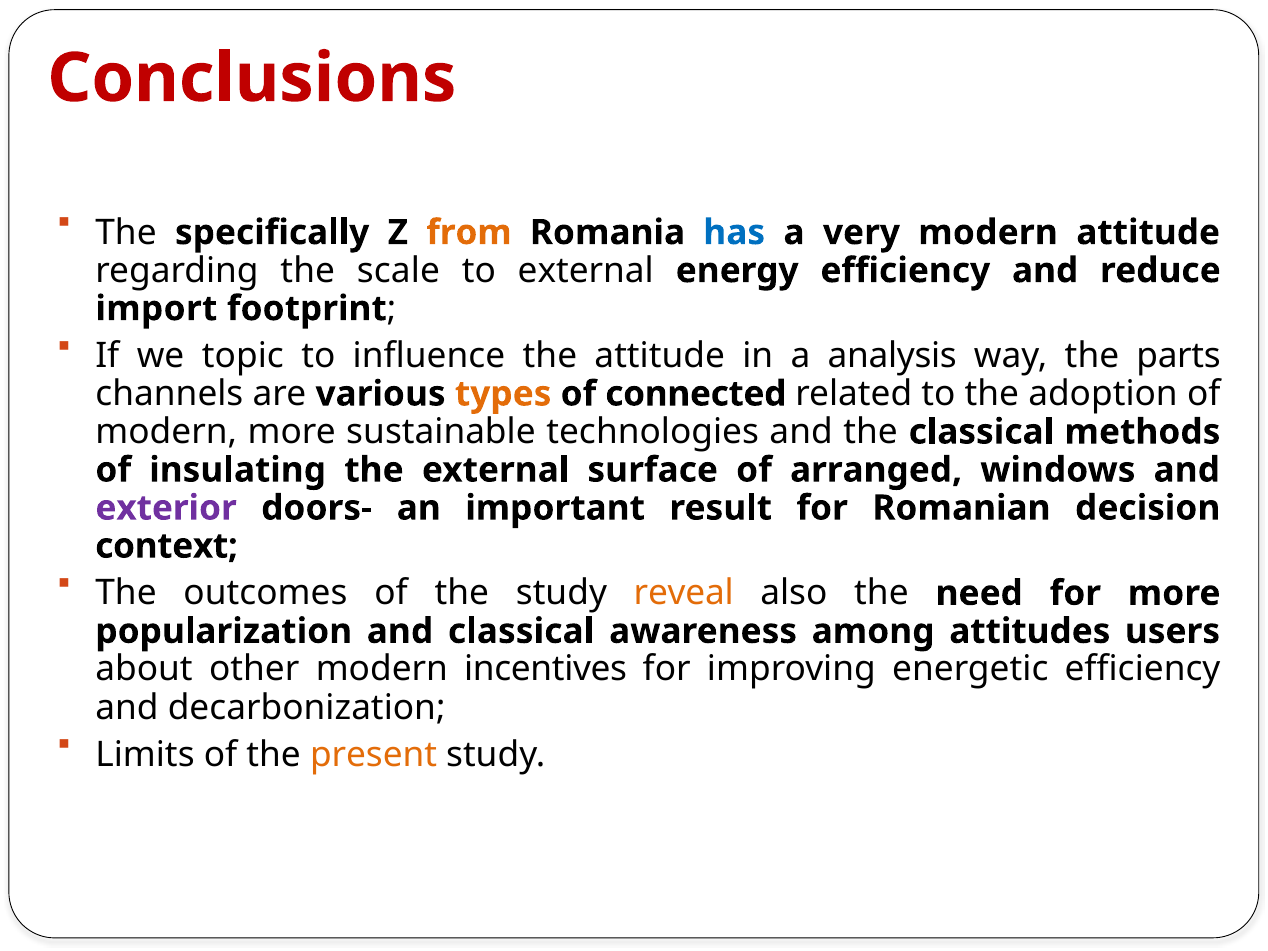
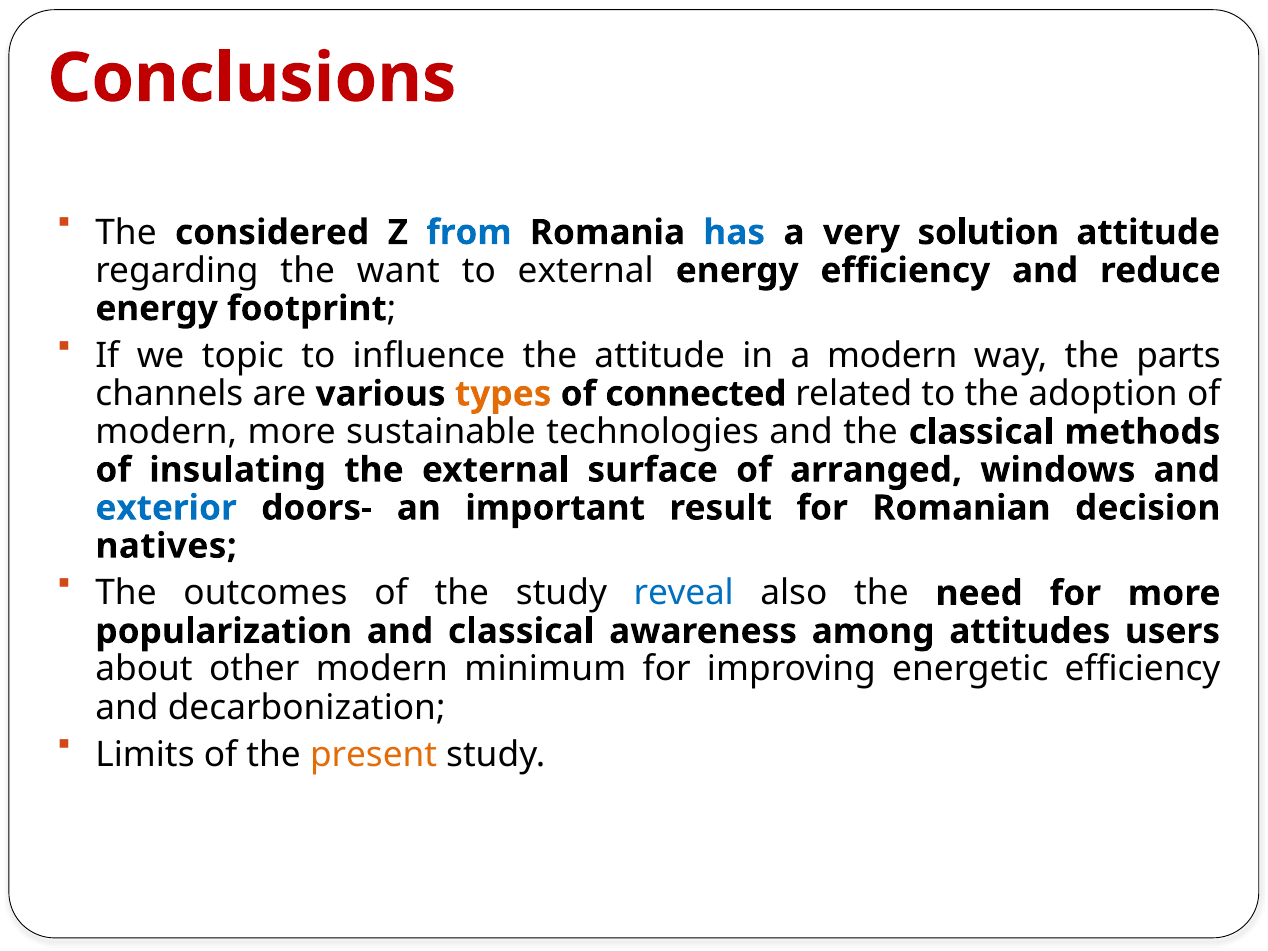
specifically: specifically -> considered (272, 233)
from colour: orange -> blue (469, 233)
very modern: modern -> solution (988, 233)
scale: scale -> want (398, 271)
import: import -> energy (157, 309)
a analysis: analysis -> modern (892, 356)
exterior colour: purple -> blue (166, 508)
context: context -> natives (166, 546)
reveal colour: orange -> blue (684, 593)
incentives: incentives -> minimum (545, 669)
